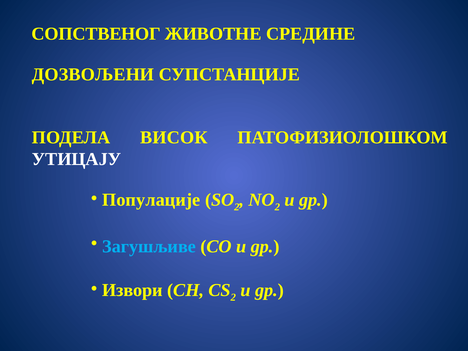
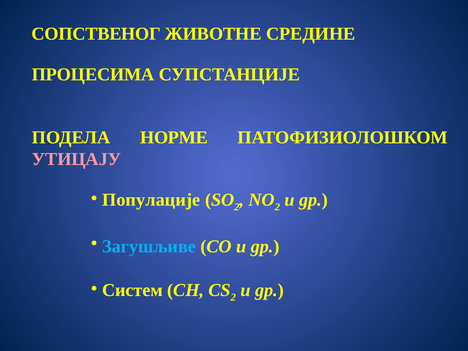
ДОЗВОЉЕНИ: ДОЗВОЉЕНИ -> ПРОЦЕСИМА (93, 75)
ВИСОК: ВИСОК -> НОРМЕ (174, 137)
УТИЦАЈУ colour: white -> pink (77, 159)
Извори: Извори -> Систем (132, 290)
